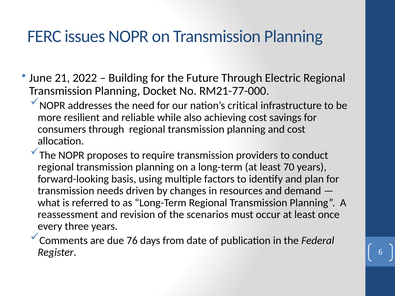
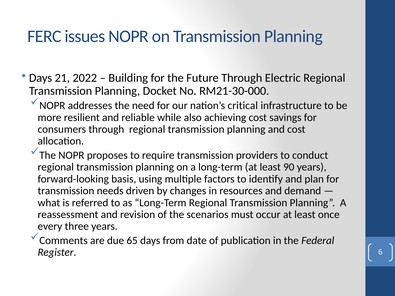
June: June -> Days (41, 78)
RM21-77-000: RM21-77-000 -> RM21-30-000 (234, 91)
70: 70 -> 90 (289, 167)
76: 76 -> 65 (132, 241)
